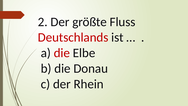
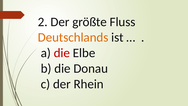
Deutschlands colour: red -> orange (73, 37)
